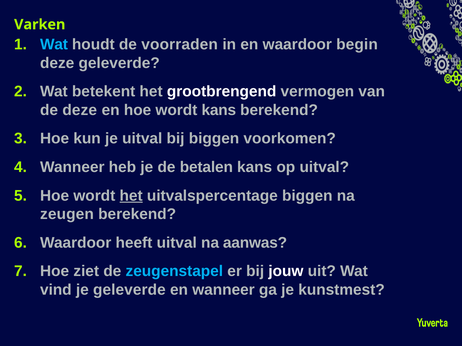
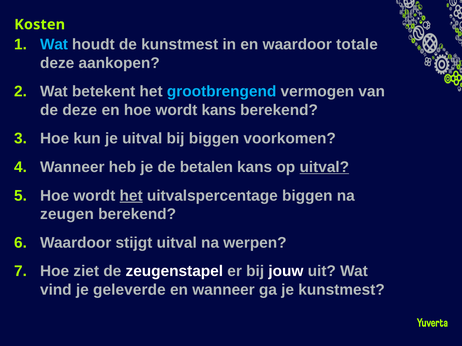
Varken: Varken -> Kosten (40, 25)
de voorraden: voorraden -> kunstmest (180, 45)
begin: begin -> totale (357, 45)
deze geleverde: geleverde -> aankopen (119, 63)
grootbrengend colour: white -> light blue (222, 92)
uitval underline: none -> present (324, 167)
heeft: heeft -> stijgt (134, 243)
aanwas: aanwas -> werpen (255, 243)
zeugenstapel colour: light blue -> white (174, 272)
